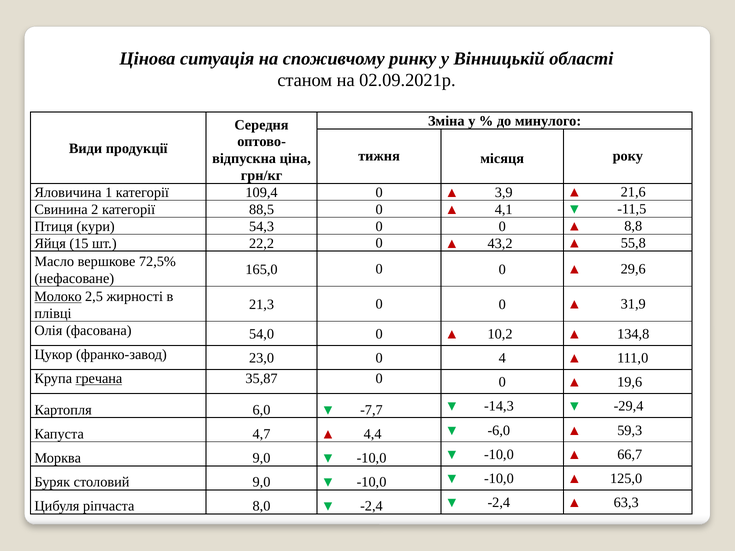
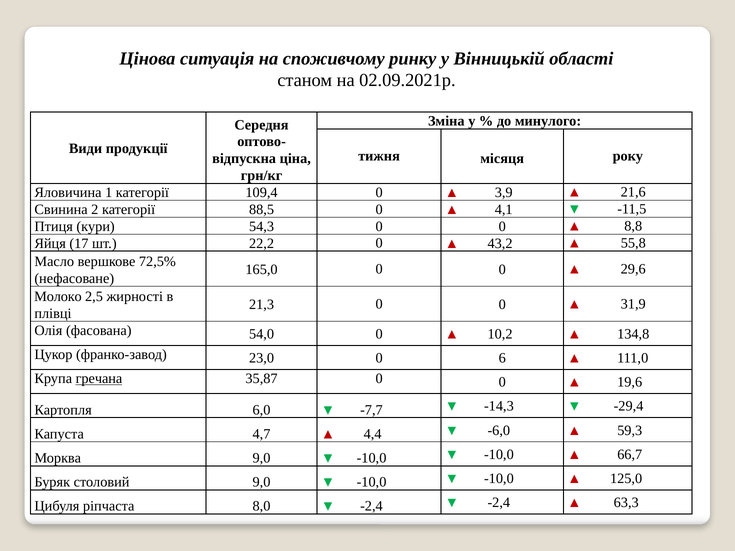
15: 15 -> 17 (79, 243)
Молоко underline: present -> none (58, 297)
4: 4 -> 6 (502, 358)
